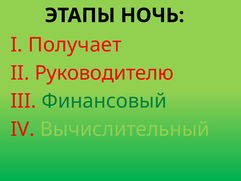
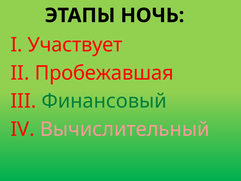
Получает: Получает -> Участвует (75, 45)
Руководителю: Руководителю -> Пробежавшая (104, 73)
Вычислительный colour: light green -> pink (125, 129)
